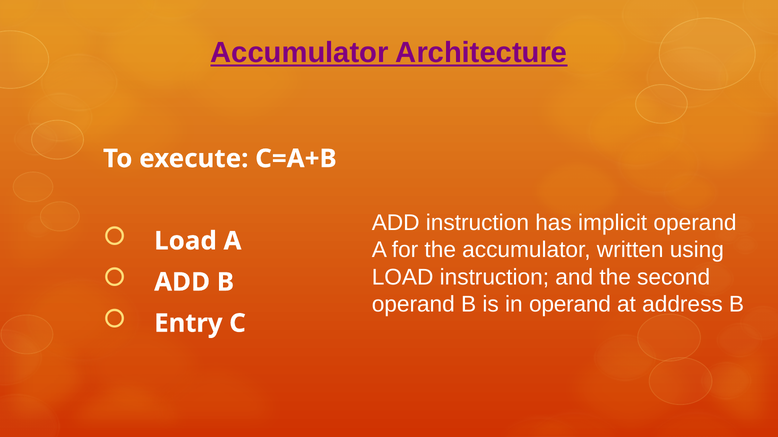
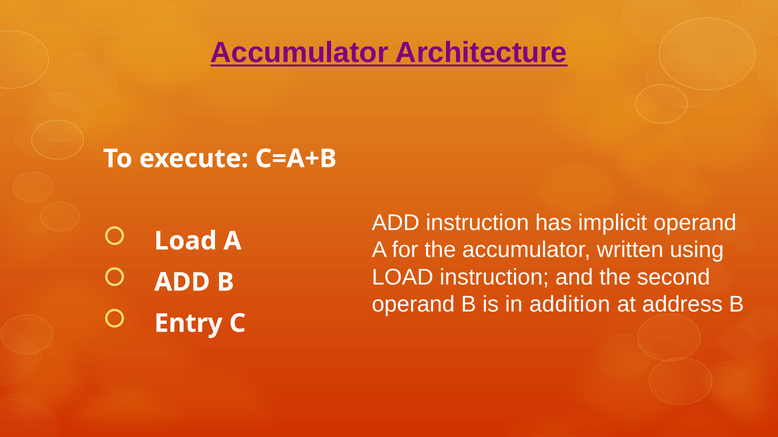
in operand: operand -> addition (570, 305)
